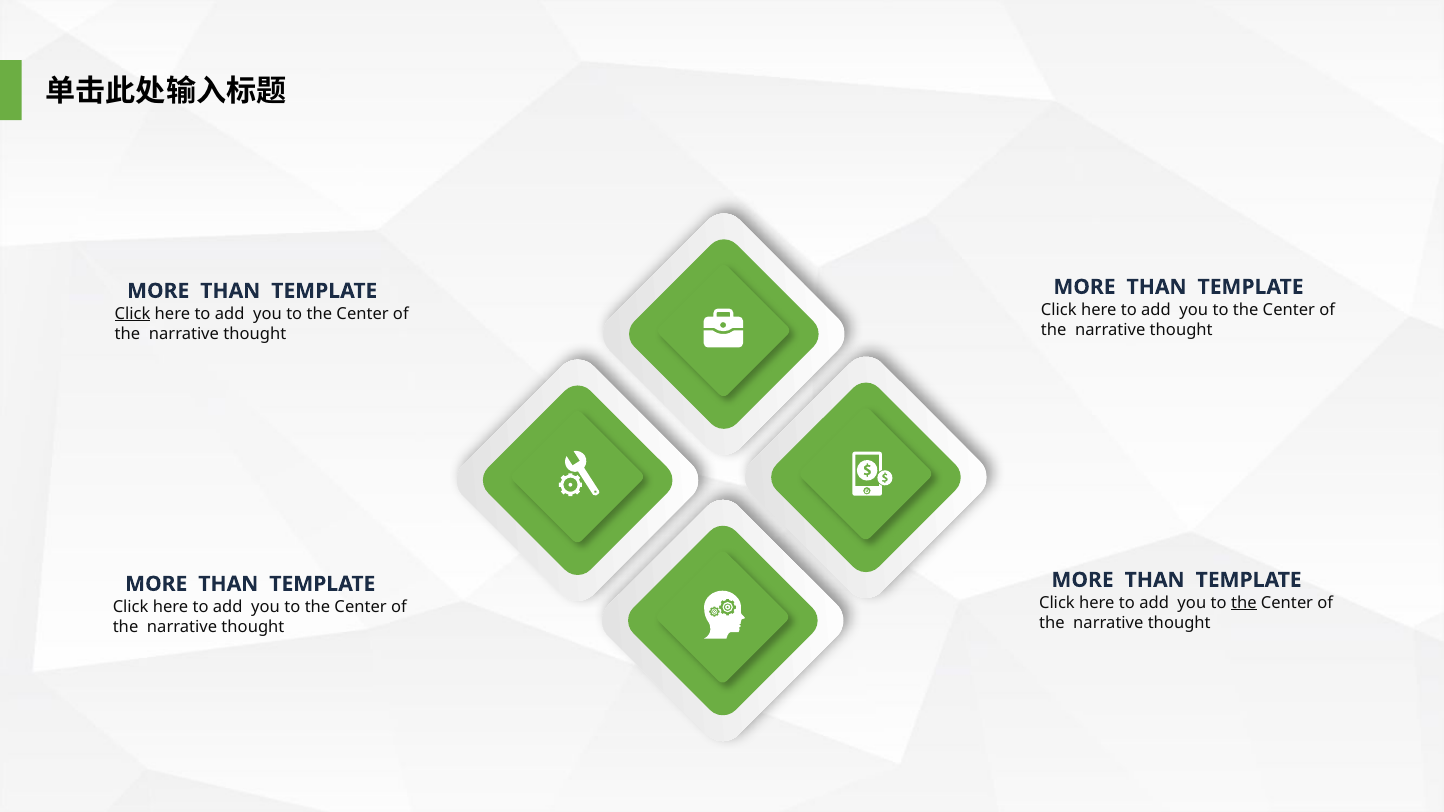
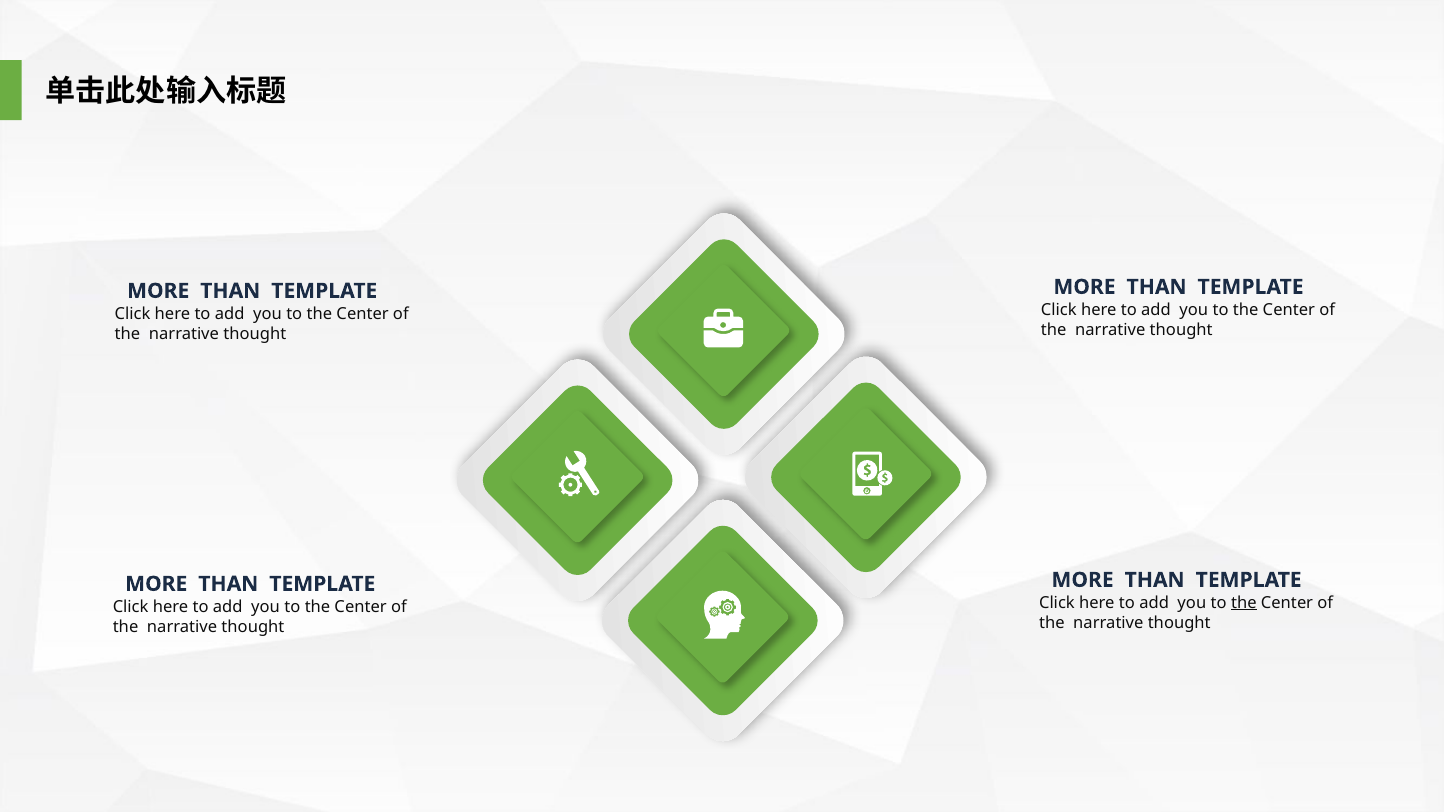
Click underline: present -> none (133, 314)
